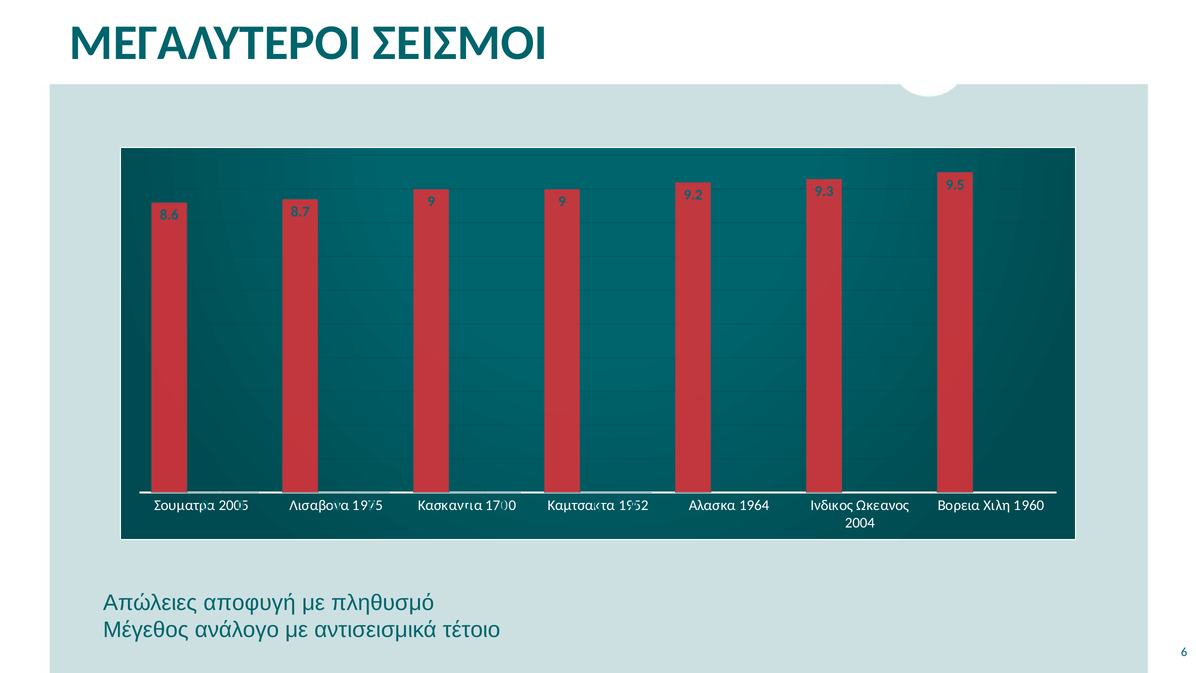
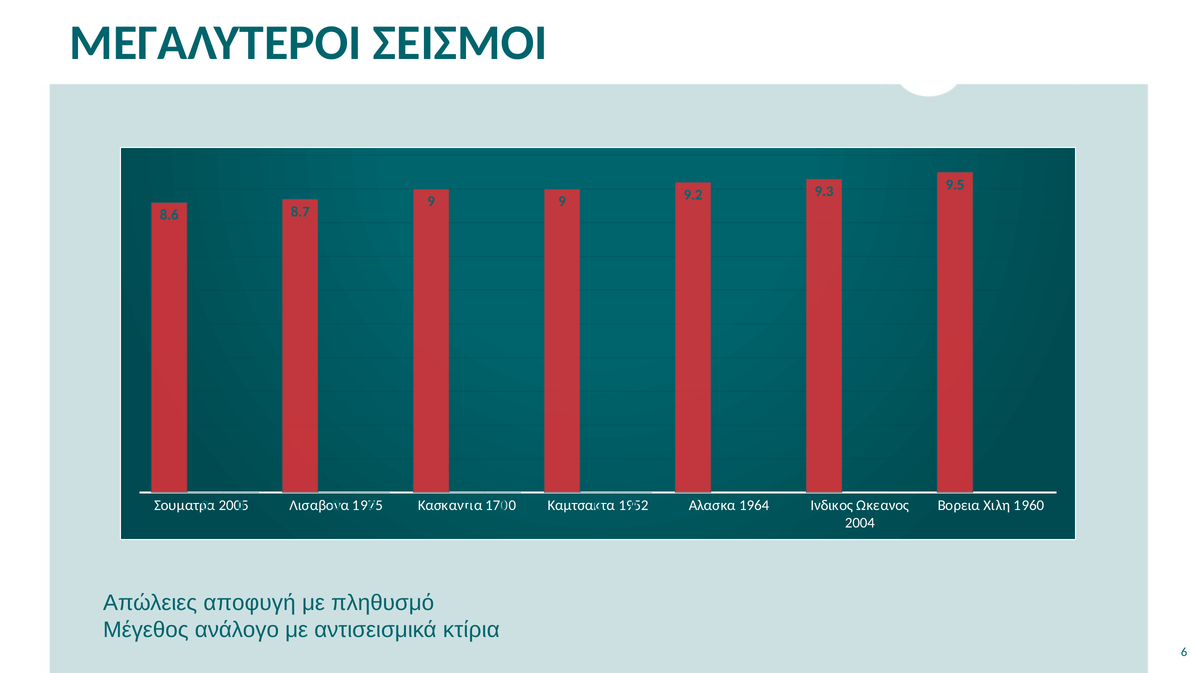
τέτοιο: τέτοιο -> κτίρια (471, 629)
